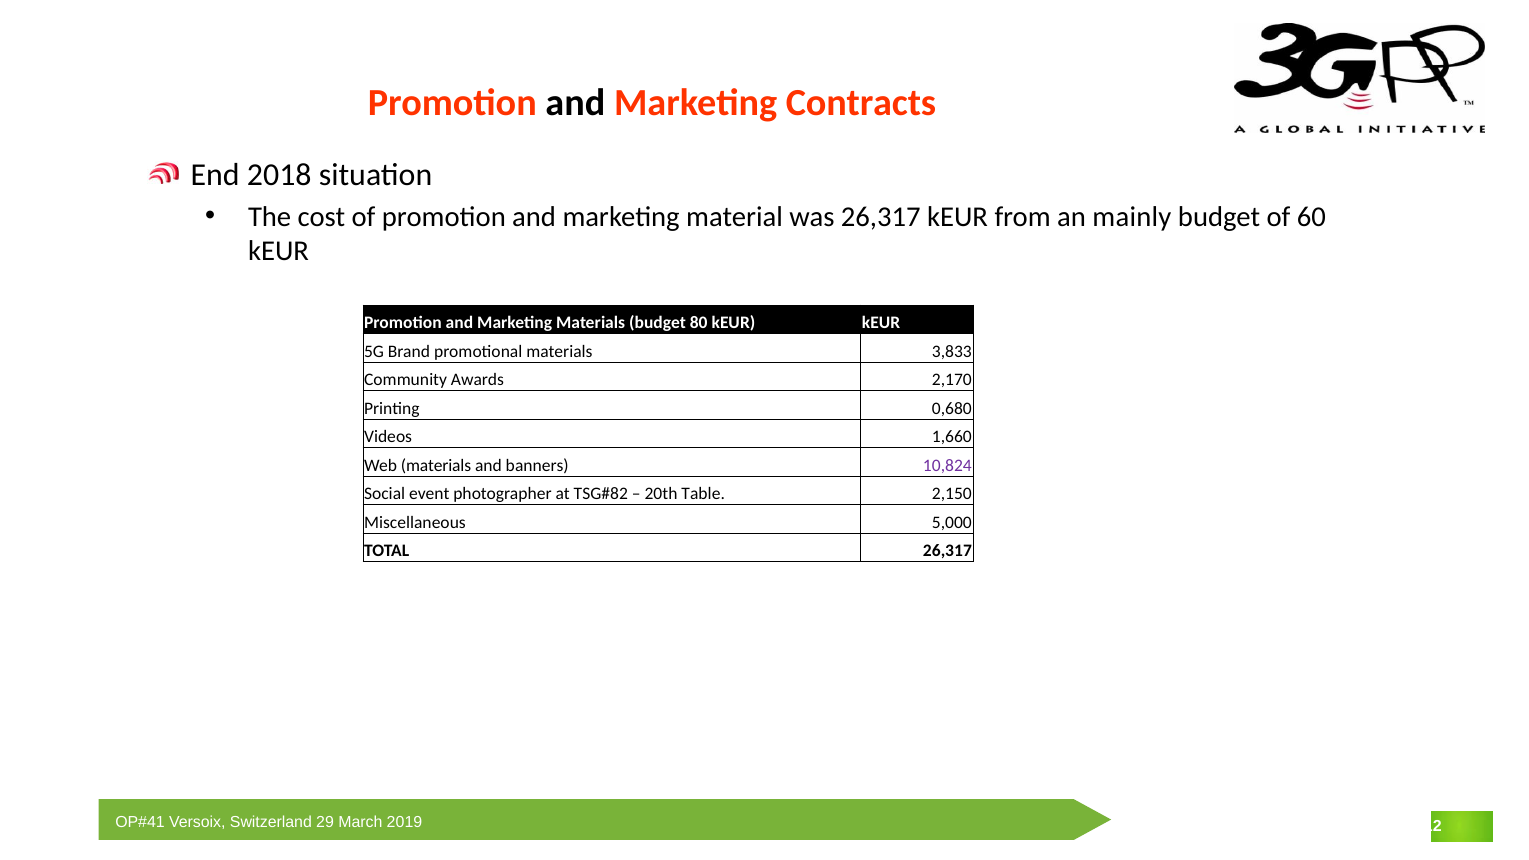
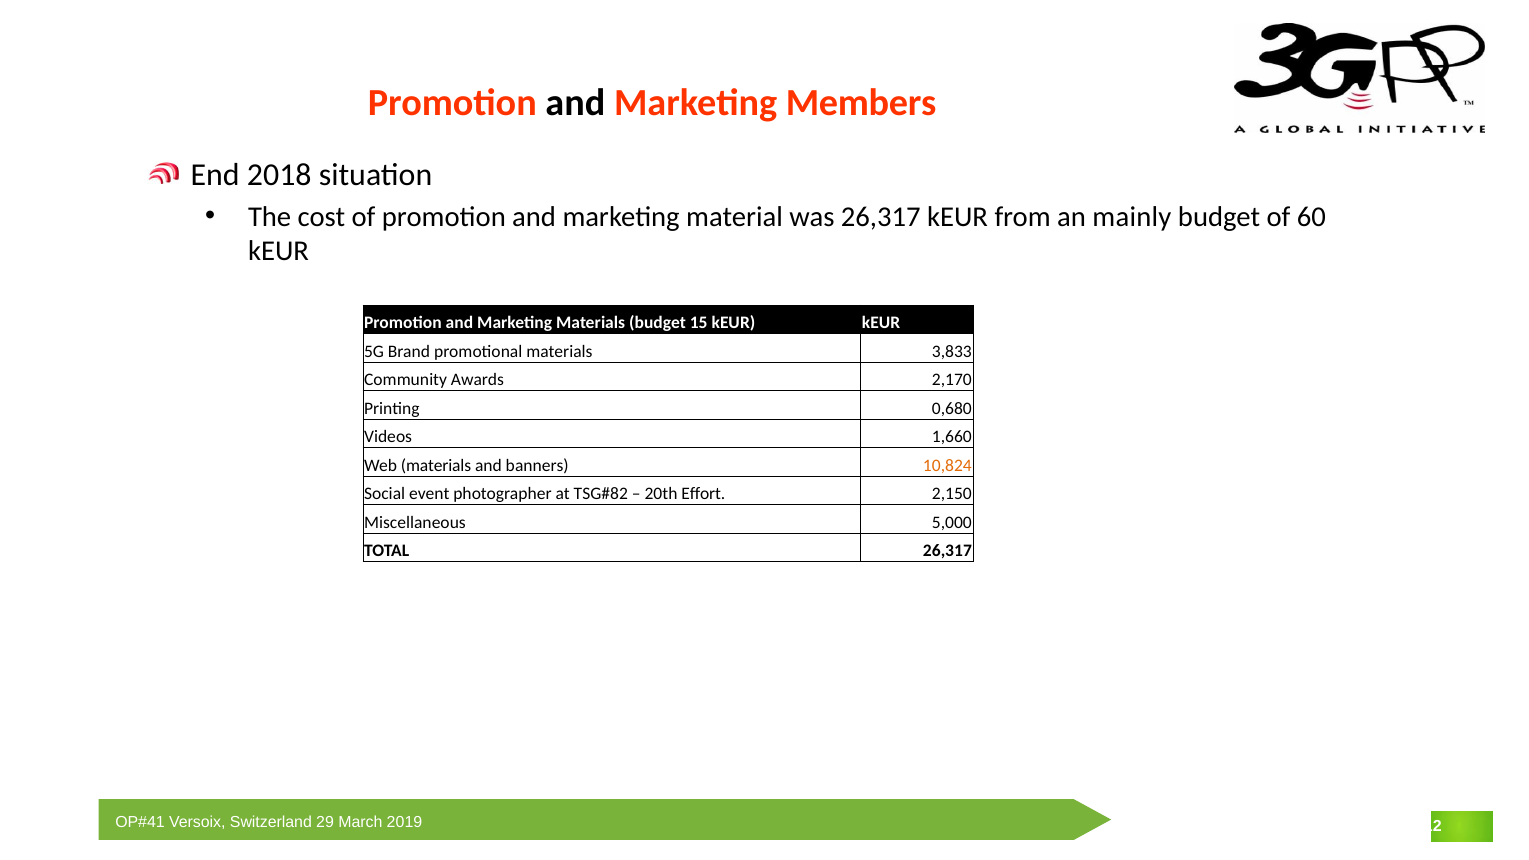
Contracts: Contracts -> Members (861, 103)
80: 80 -> 15 (699, 323)
10,824 colour: purple -> orange (947, 465)
Table: Table -> Effort (703, 494)
